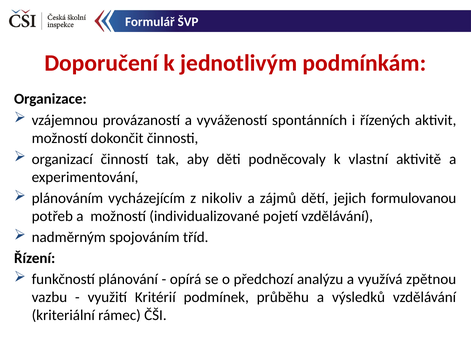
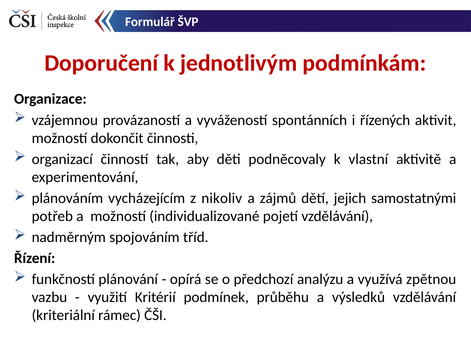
formulovanou: formulovanou -> samostatnými (414, 198)
